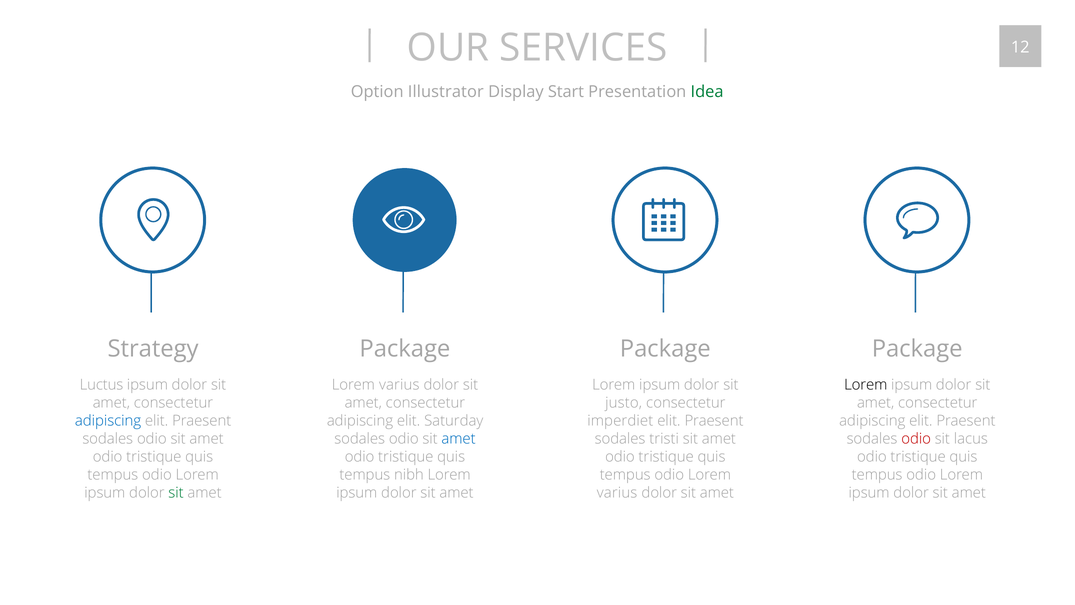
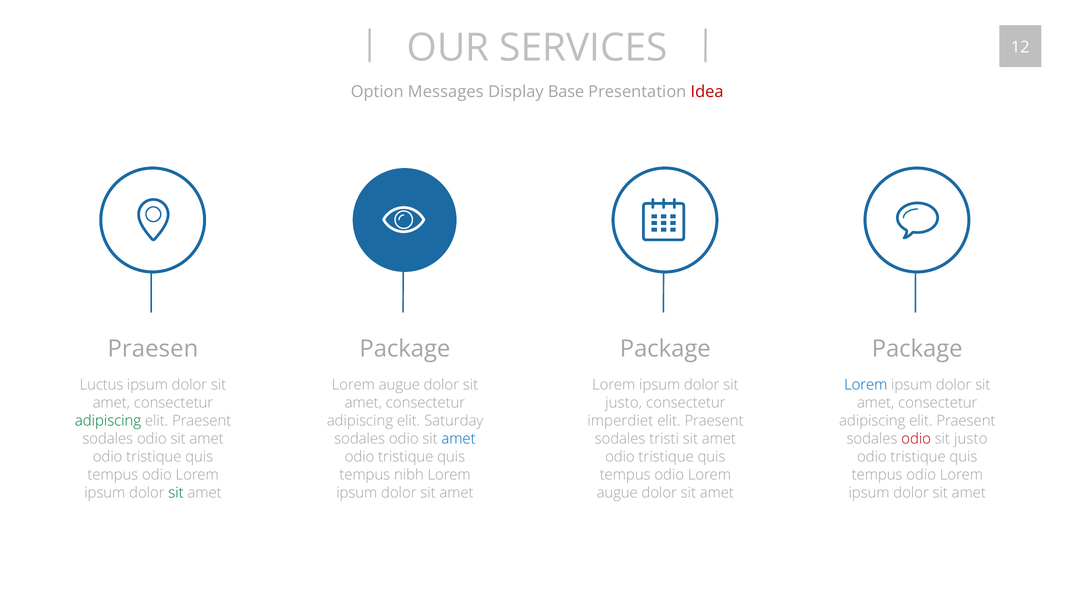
Illustrator: Illustrator -> Messages (446, 92)
Start: Start -> Base (566, 92)
Idea colour: green -> red (707, 92)
Strategy: Strategy -> Praesen (153, 349)
varius: varius -> augue (399, 385)
Lorem colour: black -> blue (866, 385)
adipiscing colour: blue -> green (108, 421)
lacus: lacus -> justo (971, 439)
varius: varius -> augue (617, 492)
